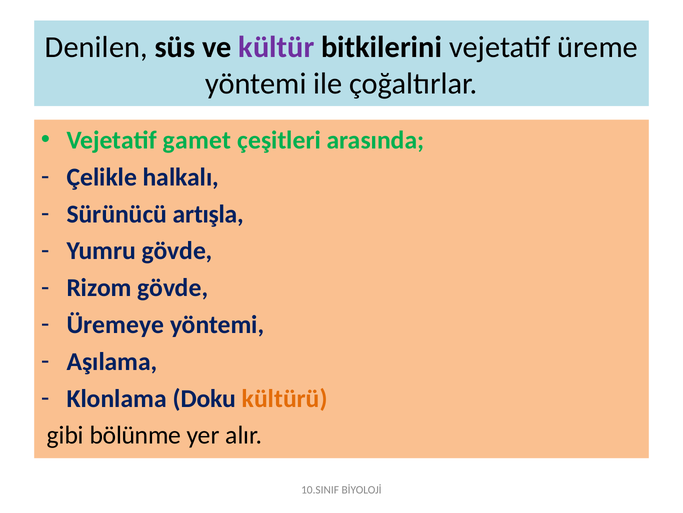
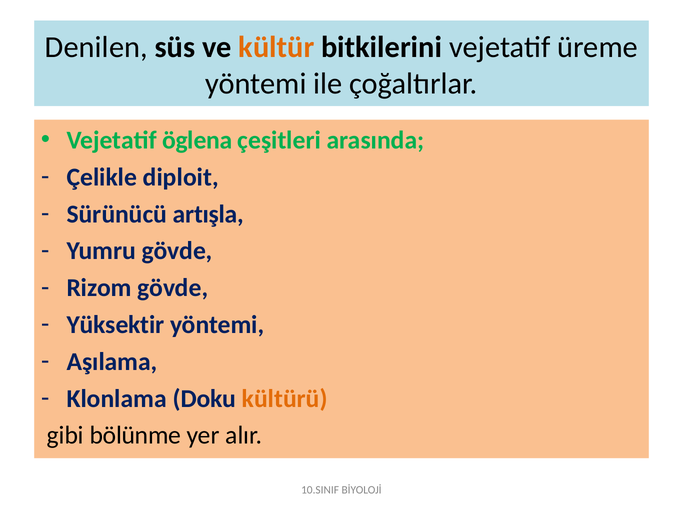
kültür colour: purple -> orange (276, 47)
gamet: gamet -> öglena (197, 140)
halkalı: halkalı -> diploit (181, 177)
Üremeye: Üremeye -> Yüksektir (115, 324)
